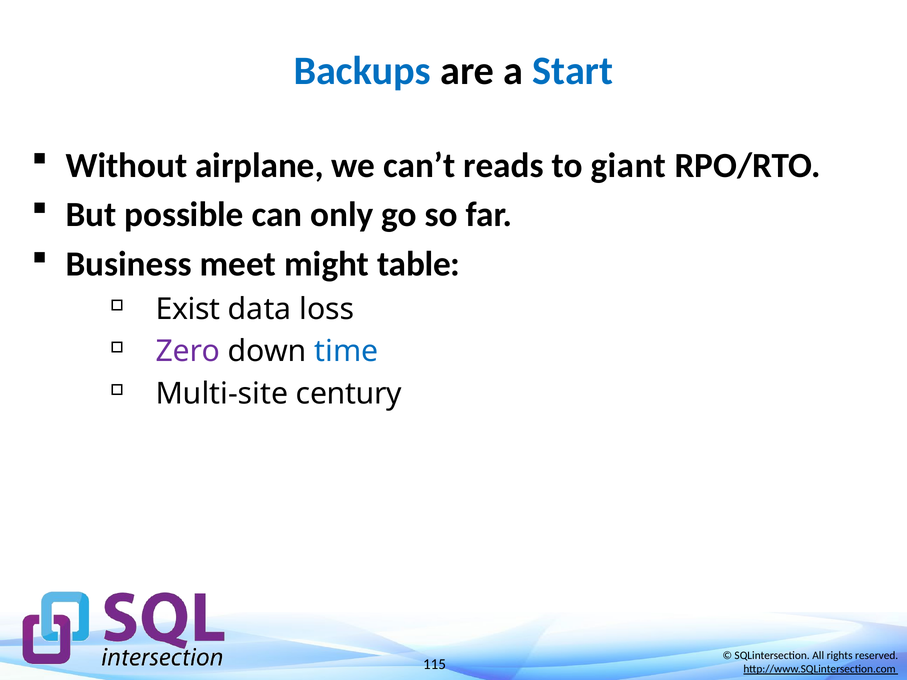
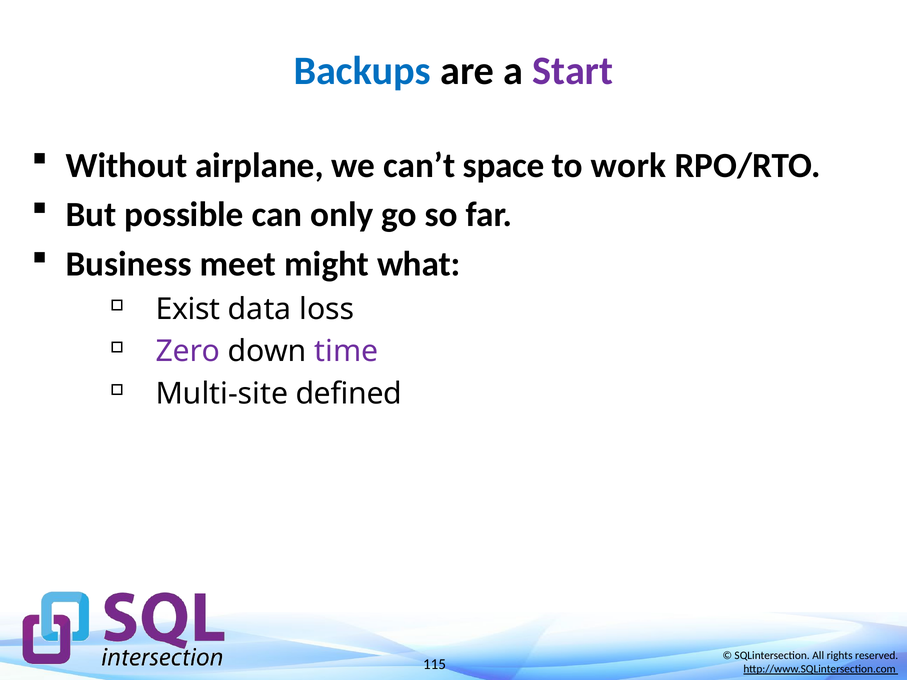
Start colour: blue -> purple (573, 71)
reads: reads -> space (504, 165)
giant: giant -> work (629, 165)
table: table -> what (419, 264)
time colour: blue -> purple (346, 352)
century: century -> defined (349, 394)
